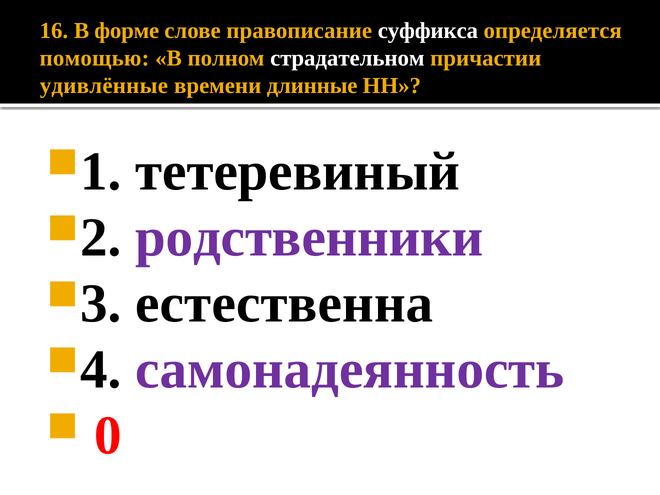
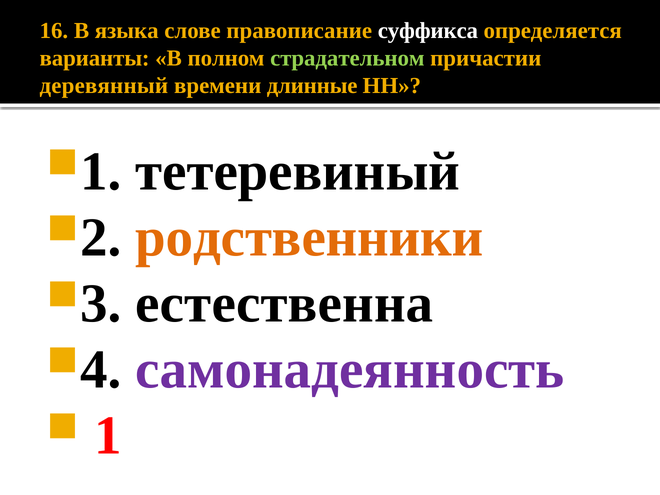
форме: форме -> языка (127, 31)
помощью: помощью -> варианты (95, 58)
страдательном colour: white -> light green (347, 58)
удивлённые: удивлённые -> деревянный (104, 86)
родственники colour: purple -> orange (309, 238)
0: 0 -> 1 (108, 436)
